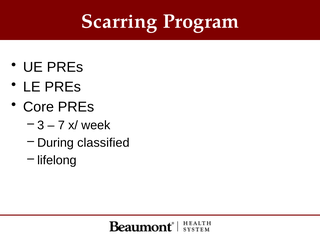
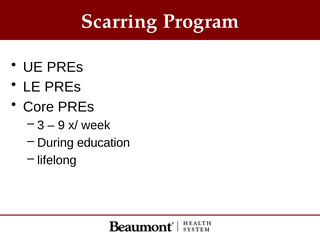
7: 7 -> 9 (61, 125)
classified: classified -> education (103, 143)
